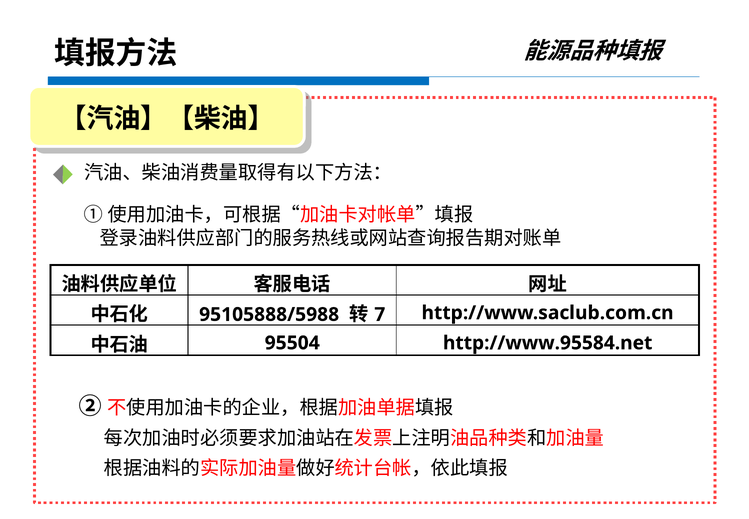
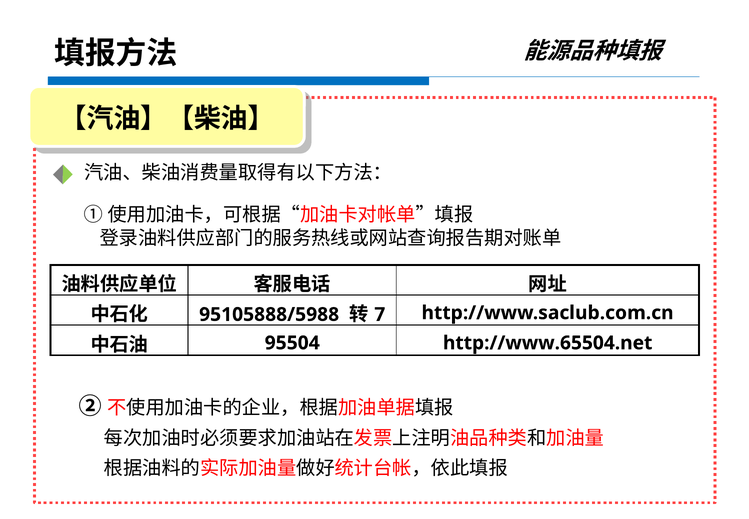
http://www.95584.net: http://www.95584.net -> http://www.65504.net (548, 343)
